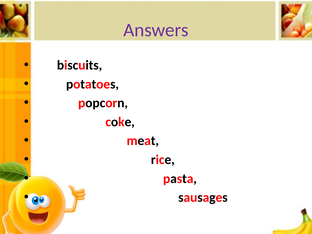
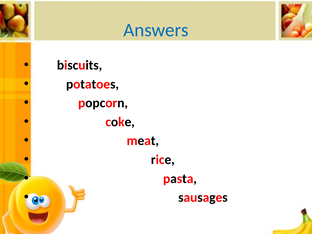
Answers colour: purple -> blue (156, 30)
